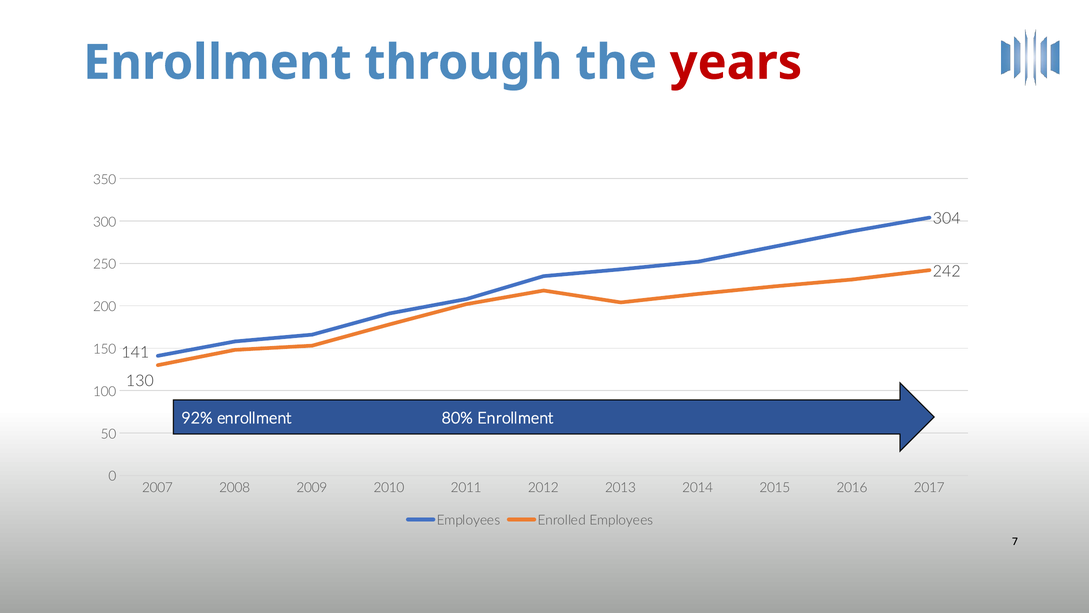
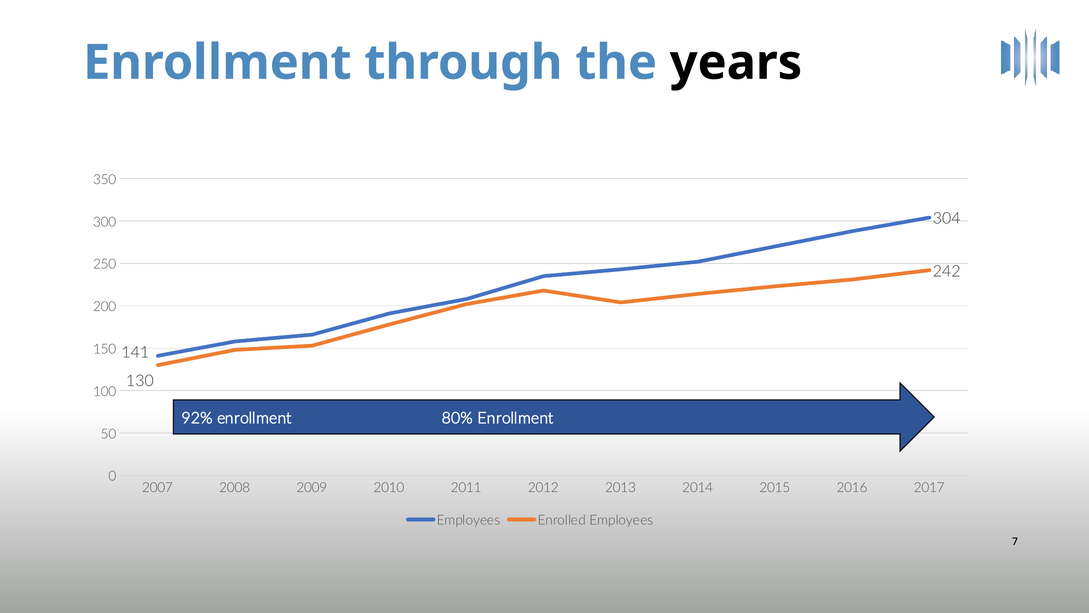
years colour: red -> black (736, 63)
